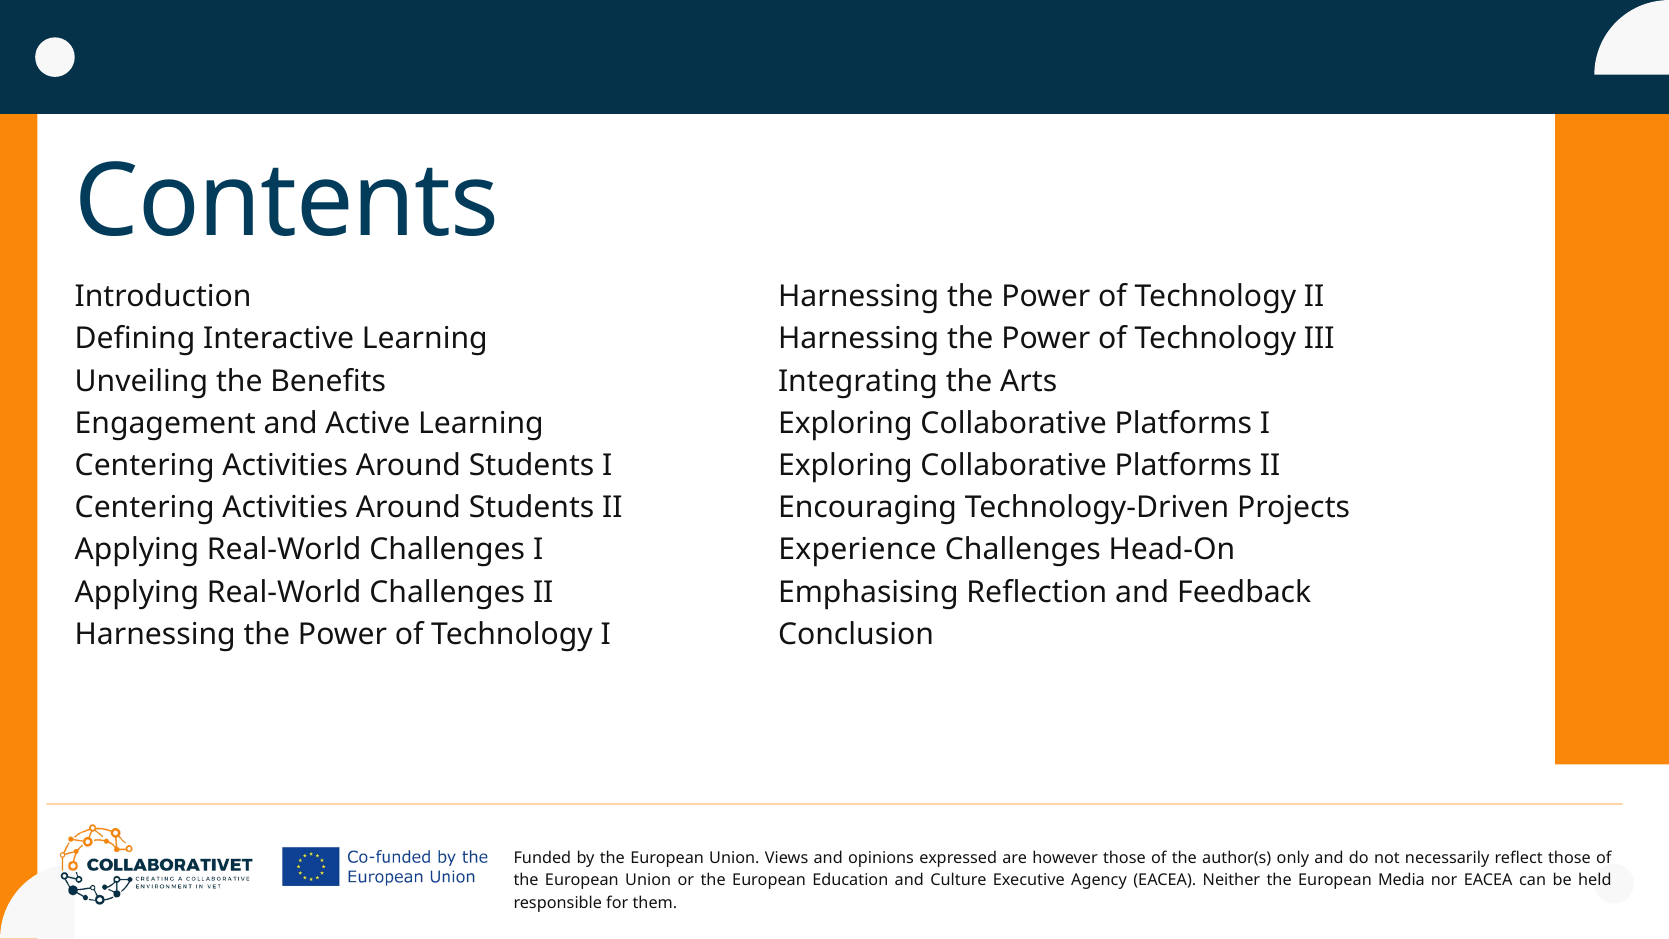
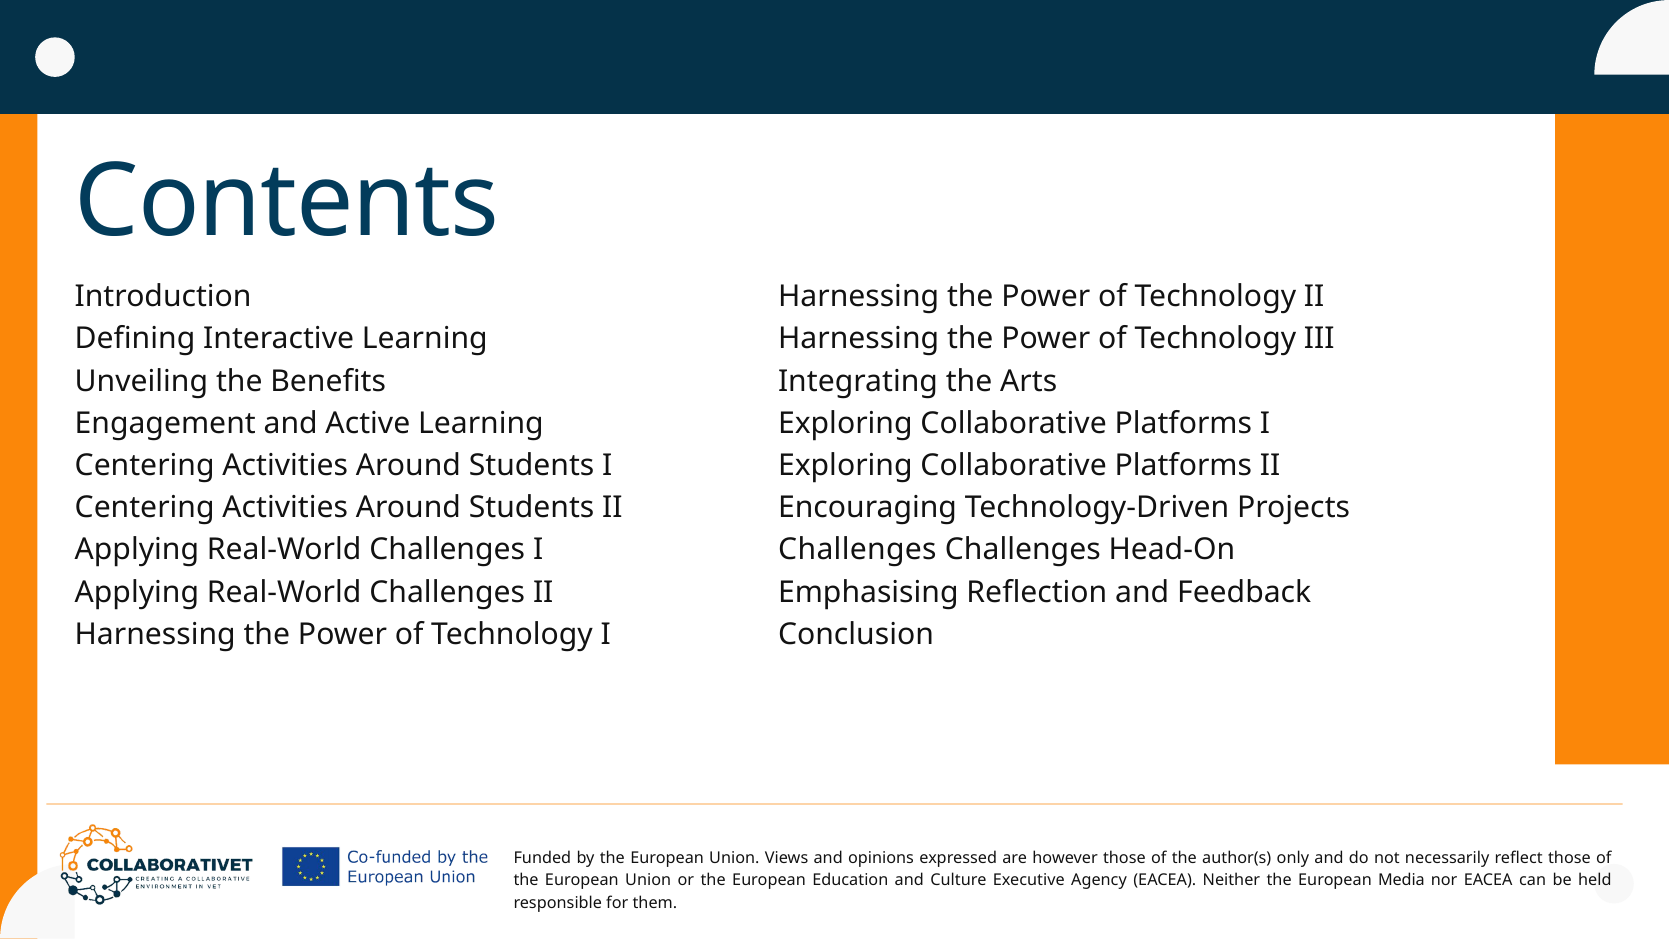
Experience: Experience -> Challenges (857, 550)
